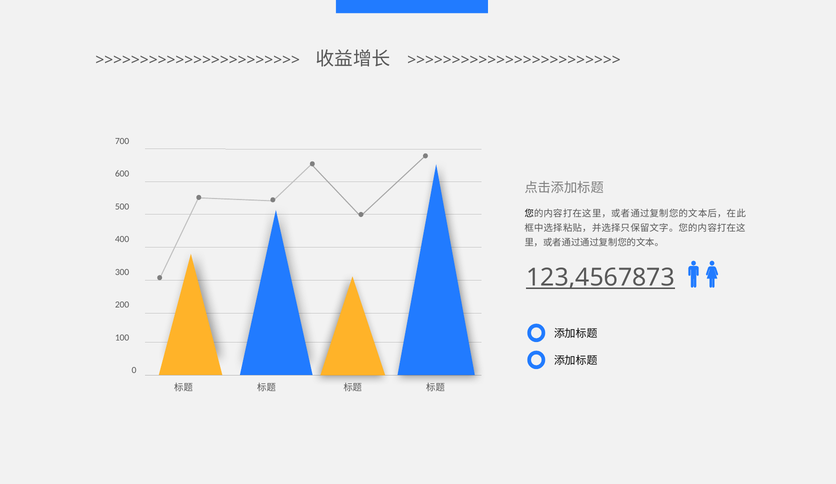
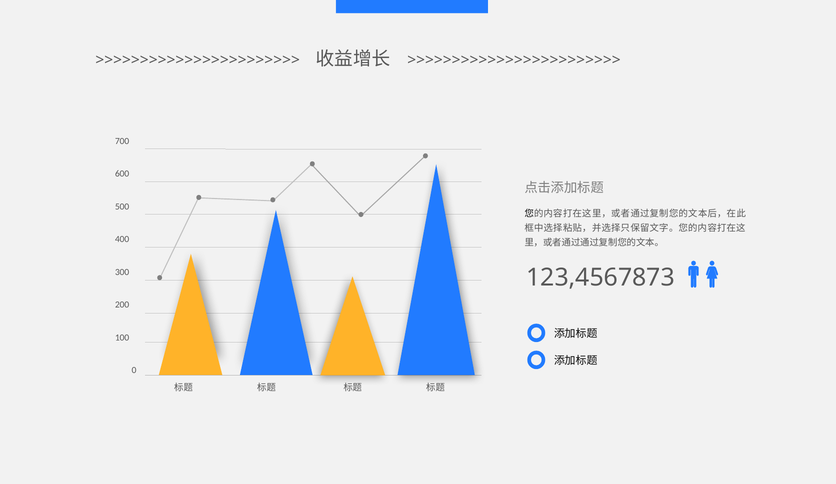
123,4567873 underline: present -> none (601, 277)
